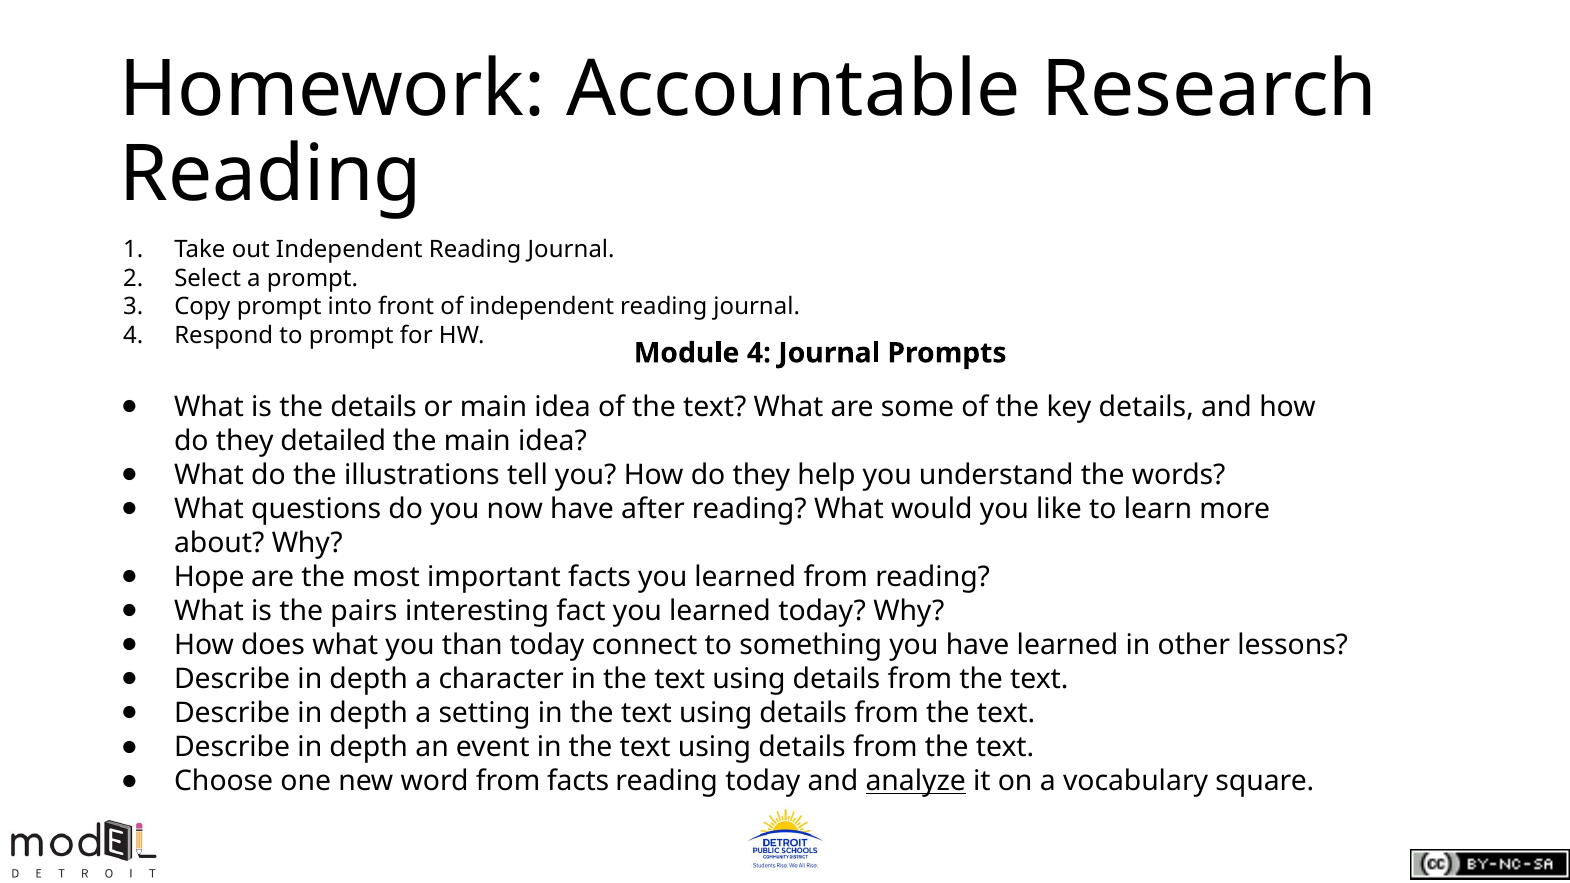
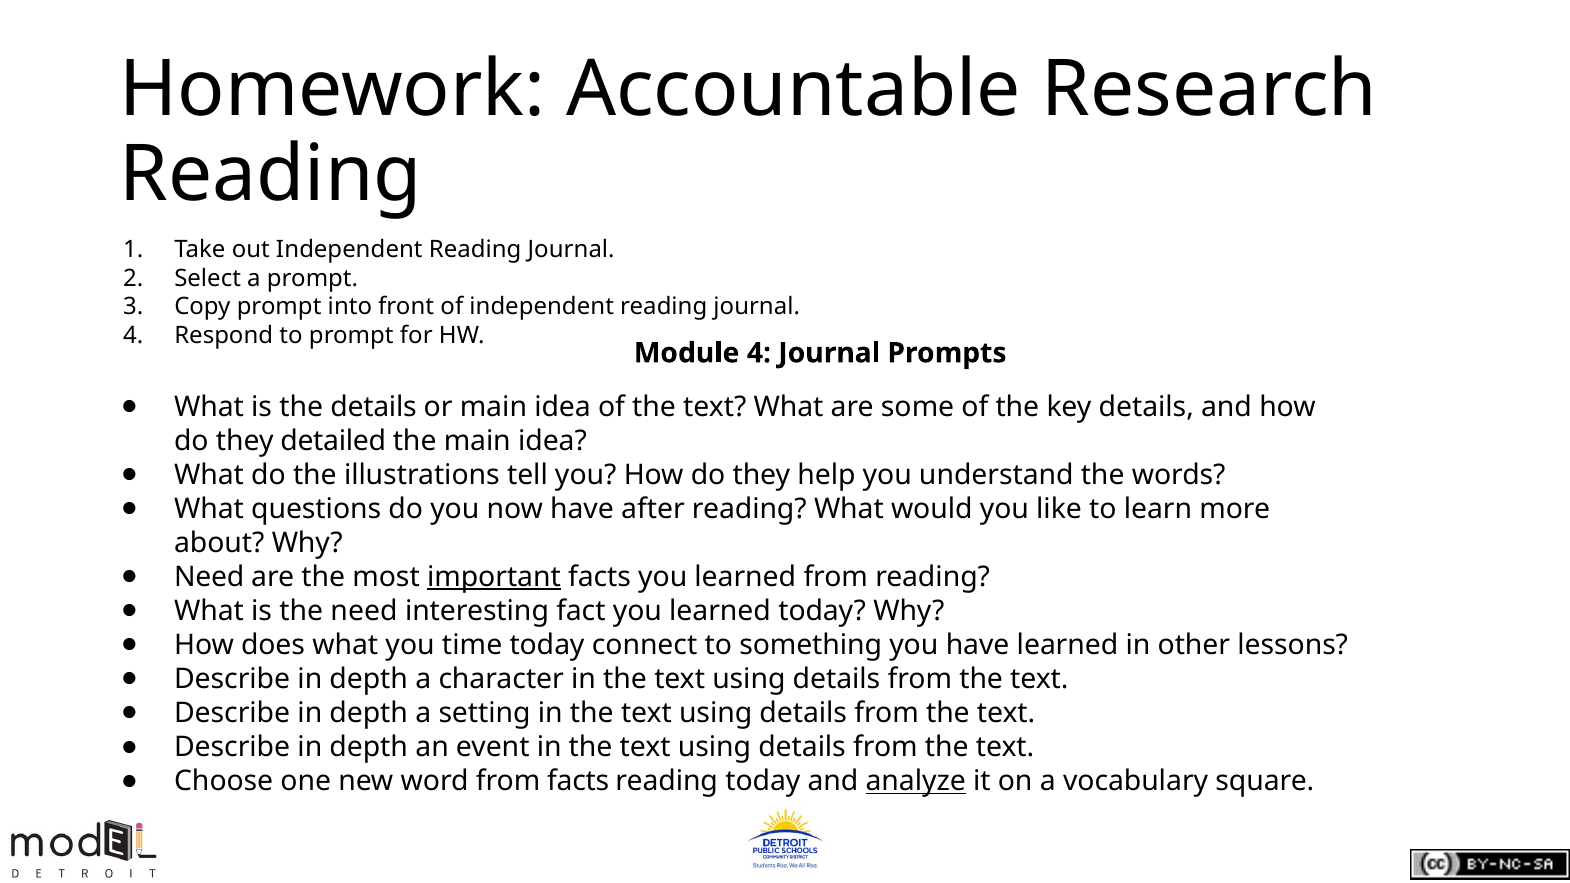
Hope: Hope -> Need (209, 577)
important underline: none -> present (494, 577)
the pairs: pairs -> need (364, 611)
than: than -> time (472, 645)
